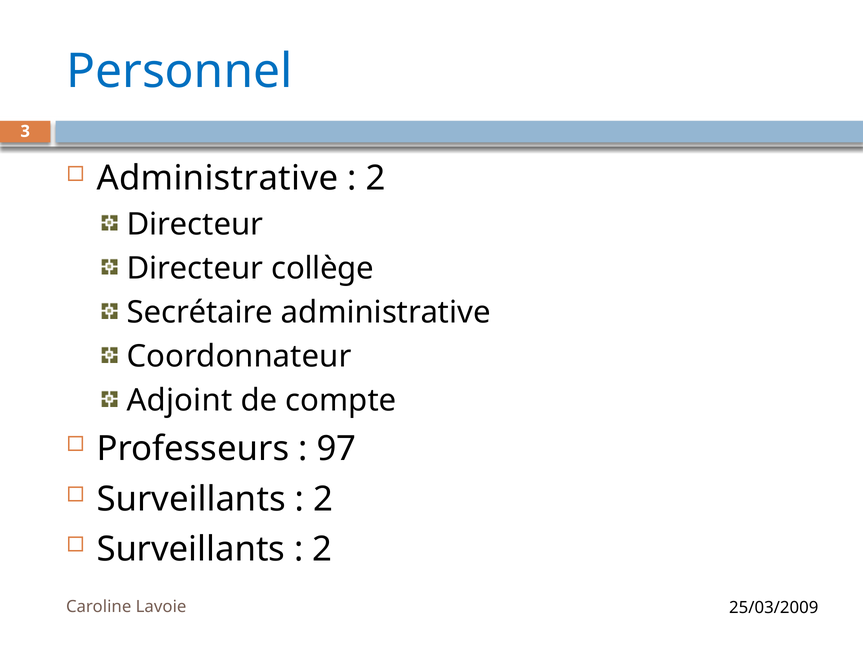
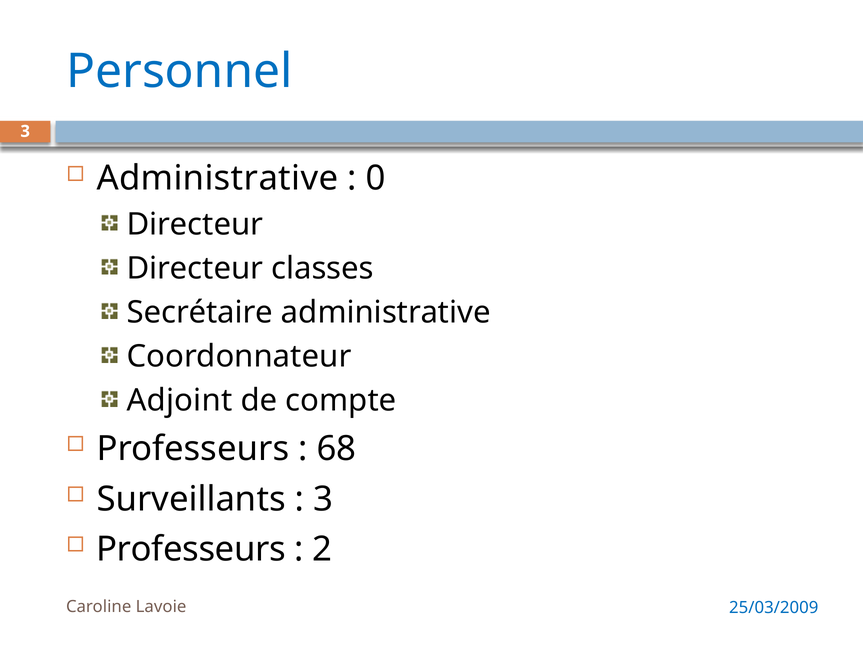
2: 2 -> 0 (376, 179)
collège: collège -> classes (322, 269)
97: 97 -> 68 (336, 449)
2: 2 -> 3 (323, 499)
Surveillants: Surveillants -> Professeurs (191, 549)
25/03/2009 colour: black -> blue (774, 608)
